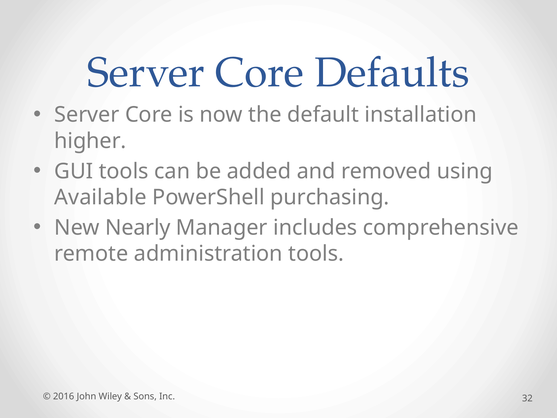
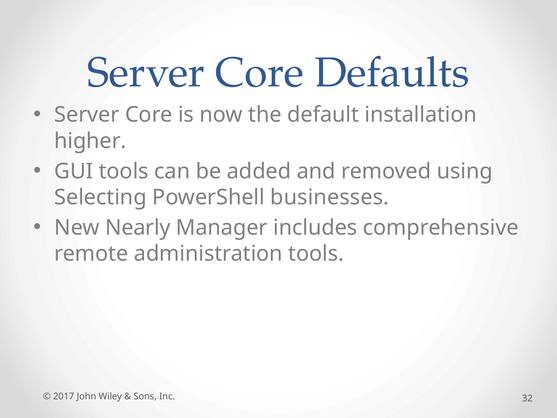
Available: Available -> Selecting (101, 197)
purchasing: purchasing -> businesses (330, 197)
2016: 2016 -> 2017 (64, 396)
